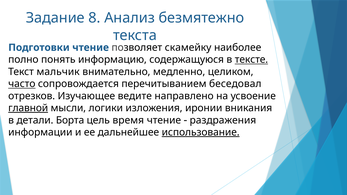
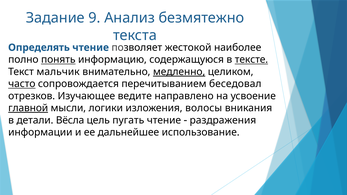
8: 8 -> 9 (94, 18)
Подготовки: Подготовки -> Определять (39, 48)
скамейку: скамейку -> жестокой (188, 48)
понять underline: none -> present (58, 60)
медленно underline: none -> present (179, 72)
иронии: иронии -> волосы (204, 108)
Борта: Борта -> Вёсла (70, 120)
время: время -> пугать (128, 120)
использование underline: present -> none (201, 132)
